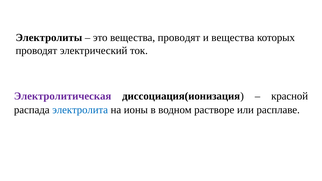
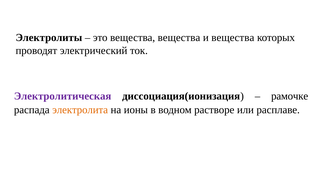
вещества проводят: проводят -> вещества (179, 38)
красной: красной -> рамочке (290, 96)
электролита colour: blue -> orange (80, 110)
